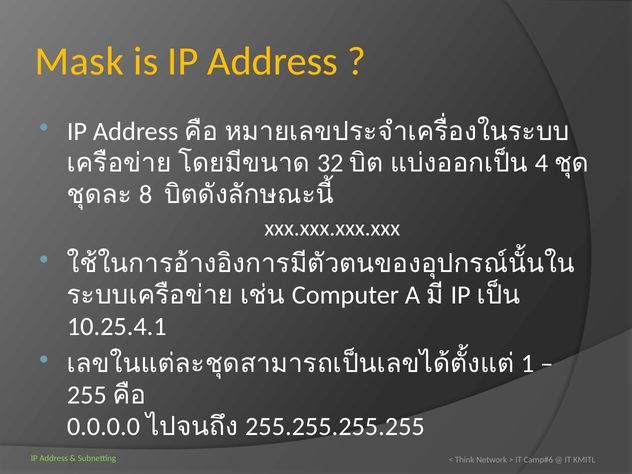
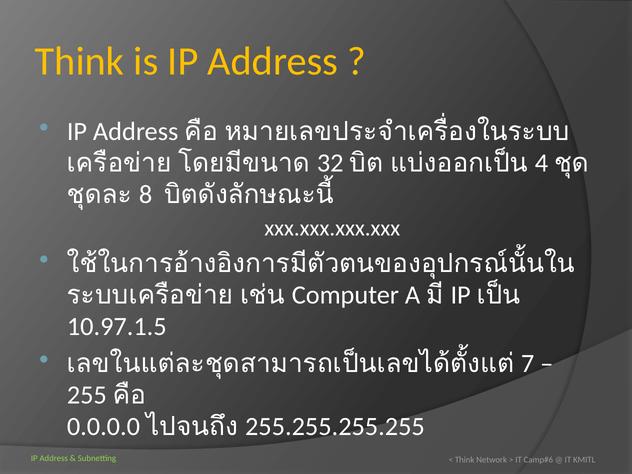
Mask: Mask -> Think (80, 61)
10.25.4.1: 10.25.4.1 -> 10.97.1.5 (117, 327)
1: 1 -> 7 (528, 363)
